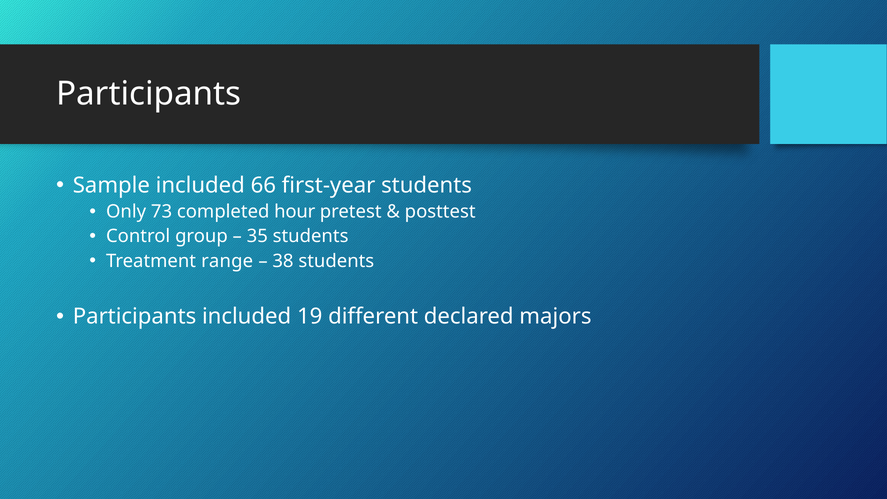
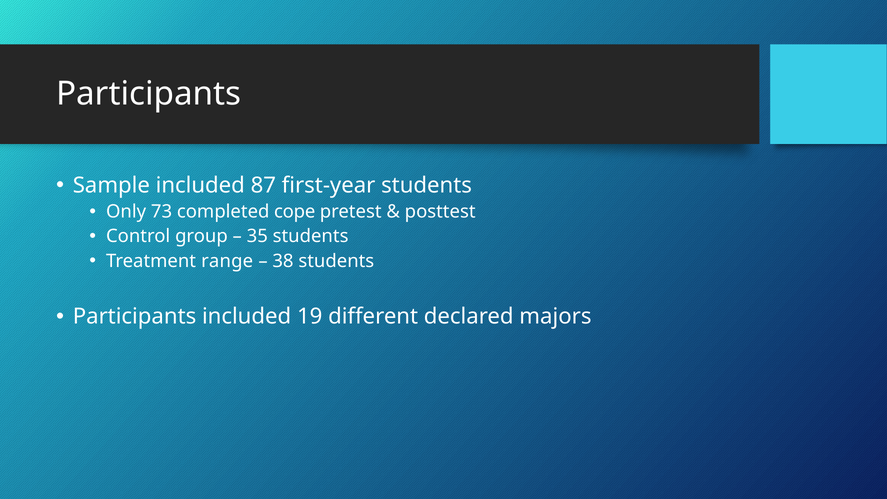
66: 66 -> 87 (263, 185)
hour: hour -> cope (295, 212)
